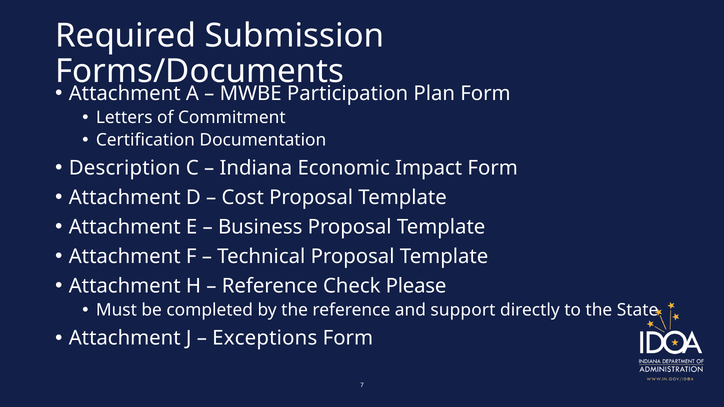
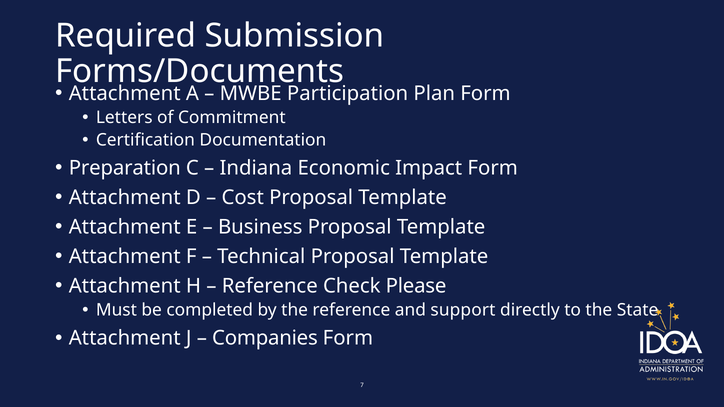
Description: Description -> Preparation (125, 168)
Exceptions: Exceptions -> Companies (265, 338)
